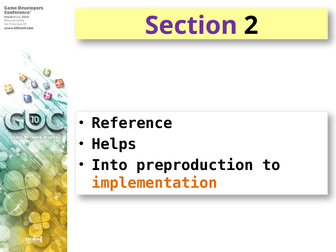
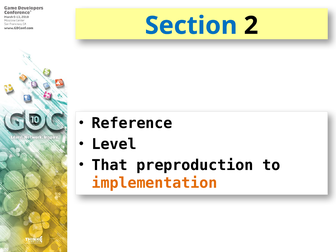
Section colour: purple -> blue (191, 26)
Helps: Helps -> Level (114, 144)
Into: Into -> That (110, 165)
